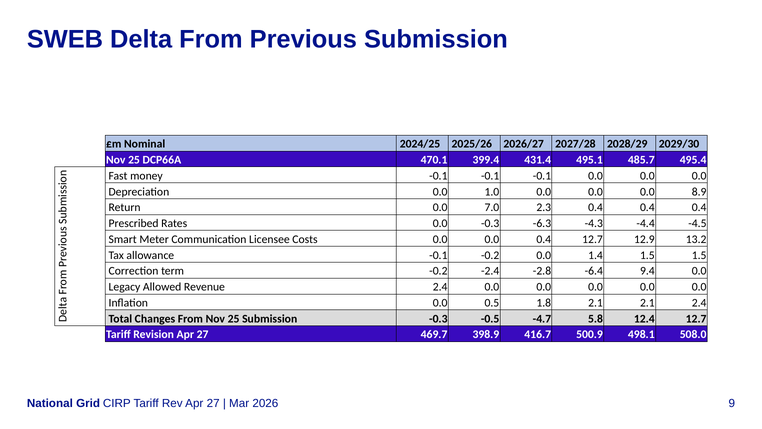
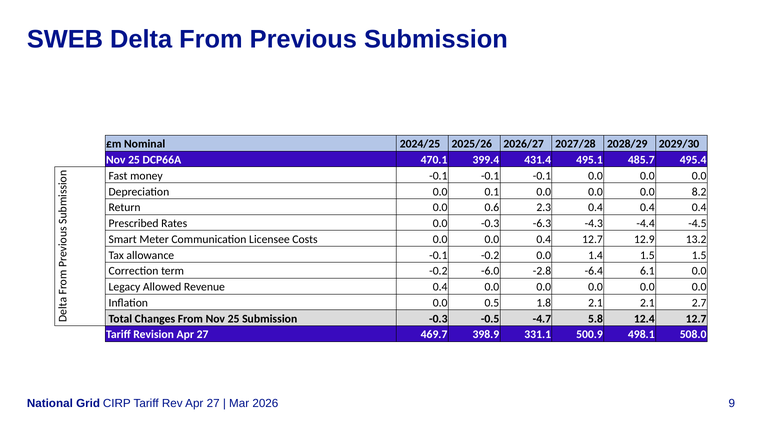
1.0: 1.0 -> 0.1 (492, 192)
8.9: 8.9 -> 8.2 (699, 192)
7.0: 7.0 -> 0.6 (492, 207)
-2.4: -2.4 -> -6.0 (490, 271)
9.4: 9.4 -> 6.1 (647, 271)
Revenue 2.4: 2.4 -> 0.4 (440, 287)
2.1 2.4: 2.4 -> 2.7 (699, 303)
416.7: 416.7 -> 331.1 (538, 334)
